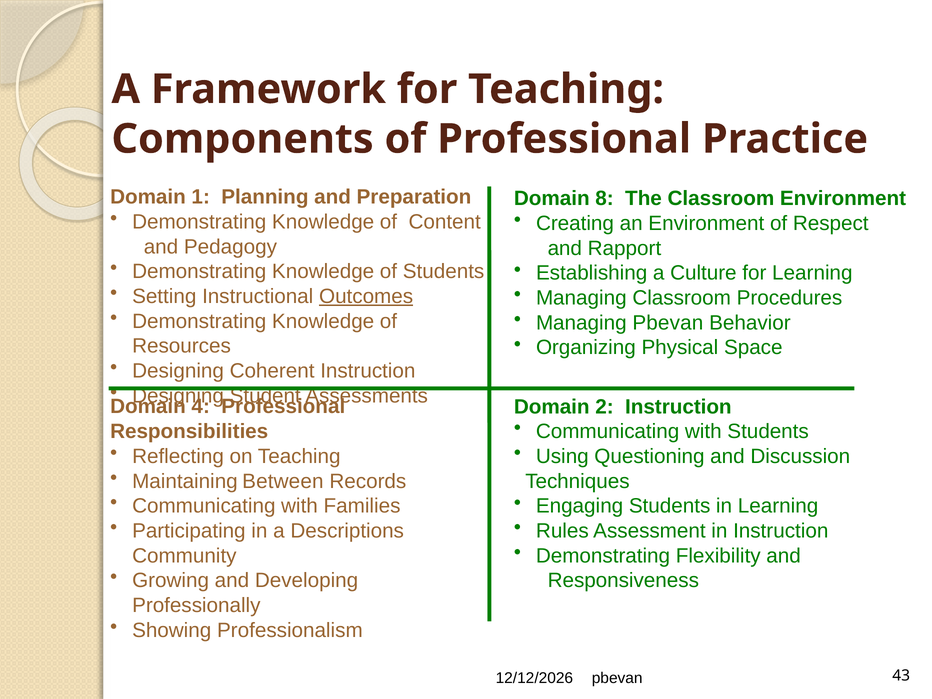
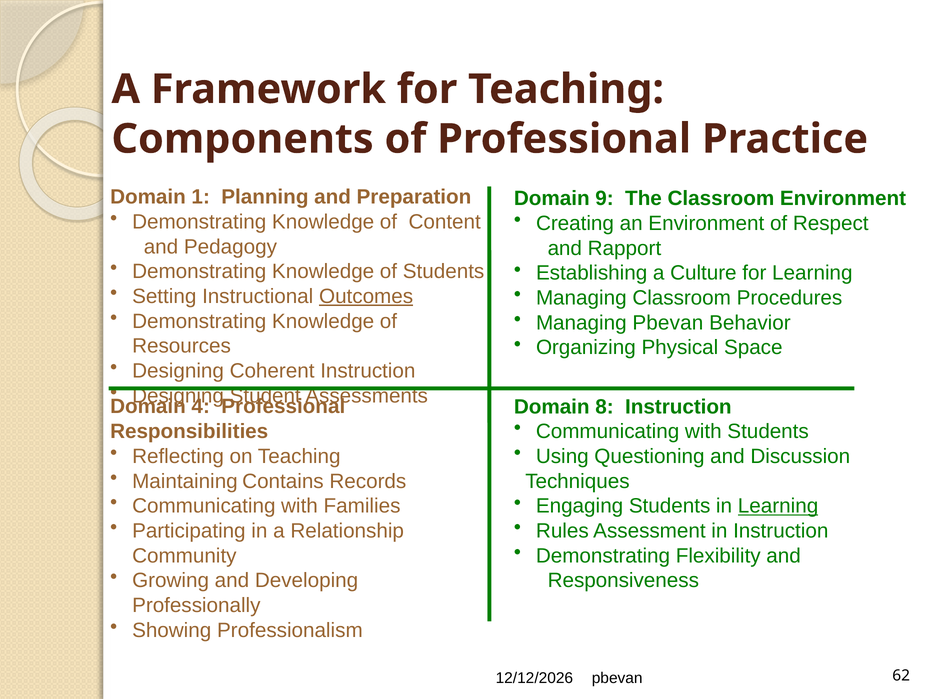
8: 8 -> 9 (605, 199)
2: 2 -> 8 (604, 407)
Between: Between -> Contains (283, 481)
Learning underline: none -> present (778, 506)
Descriptions: Descriptions -> Relationship (347, 531)
43: 43 -> 62 (901, 676)
